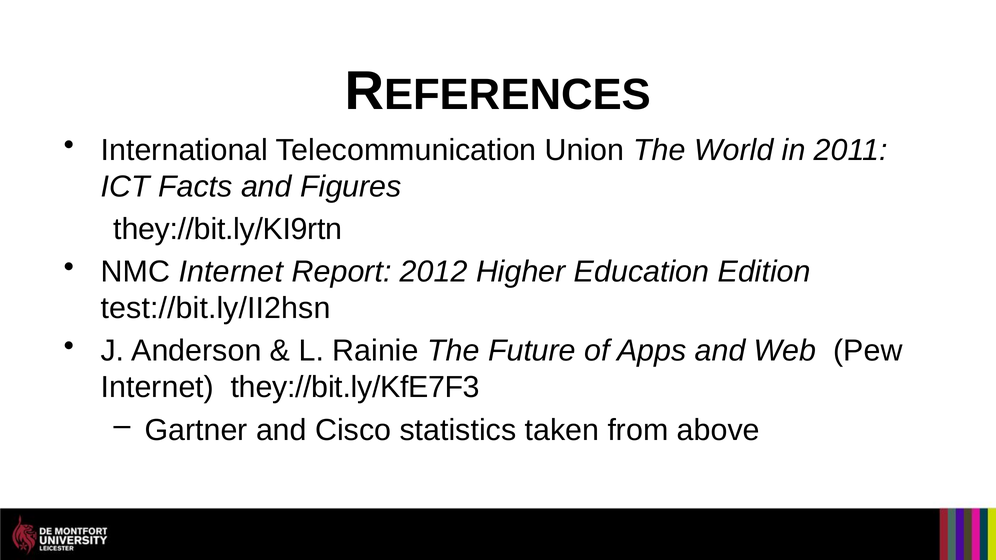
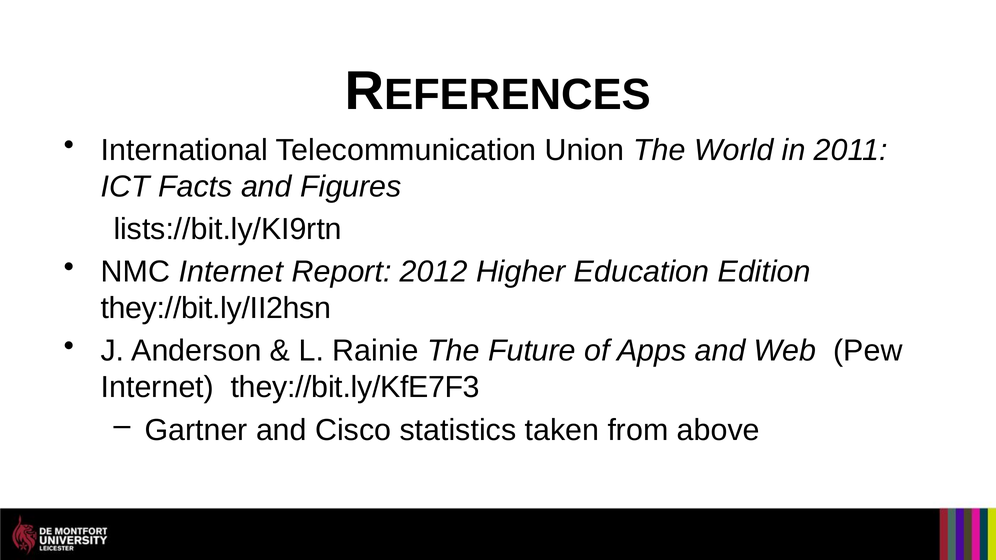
they://bit.ly/KI9rtn: they://bit.ly/KI9rtn -> lists://bit.ly/KI9rtn (228, 229)
test://bit.ly/II2hsn: test://bit.ly/II2hsn -> they://bit.ly/II2hsn (216, 308)
